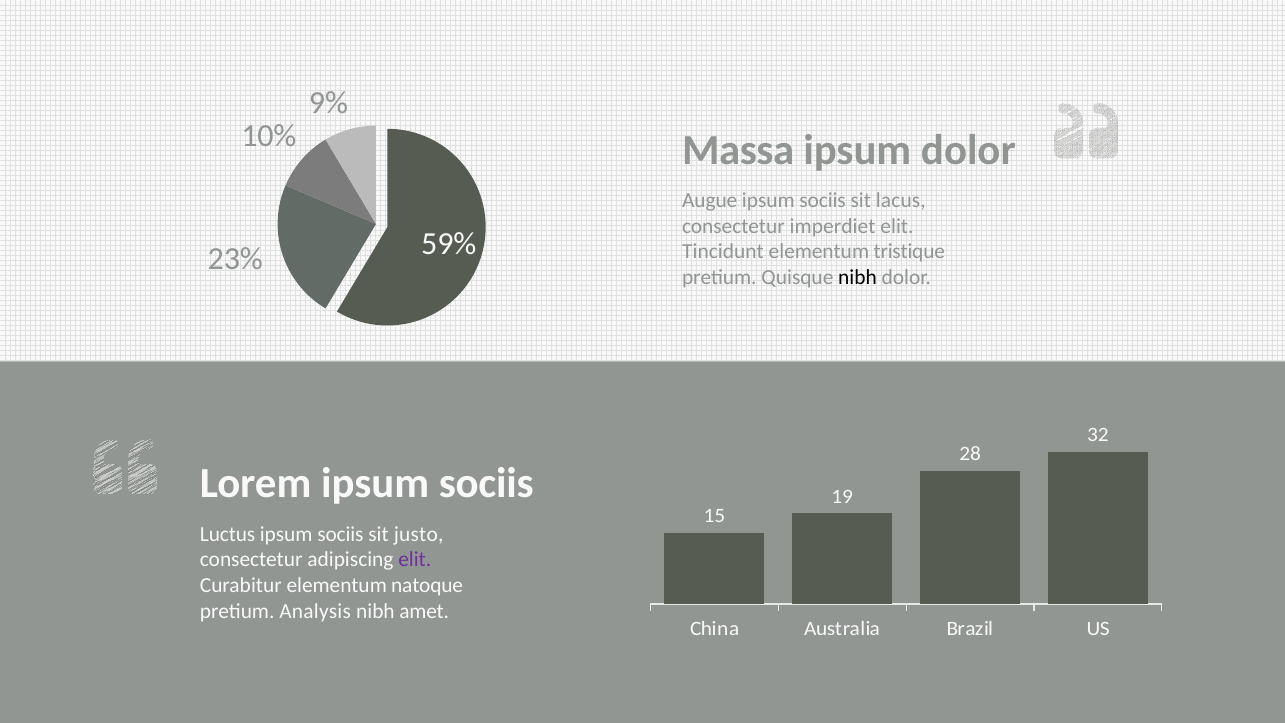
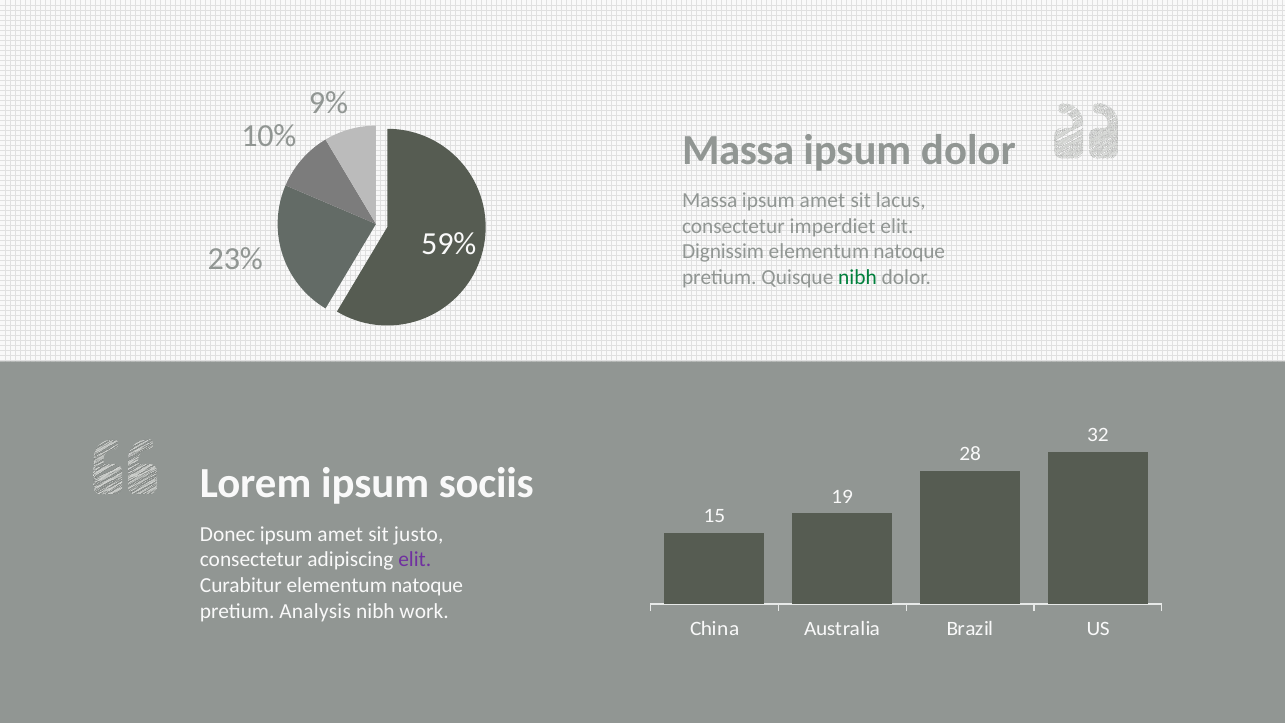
Augue: Augue -> Massa (710, 200)
sociis: sociis -> amet (822, 200)
Tincidunt: Tincidunt -> Dignissim (723, 252)
tristique: tristique -> natoque (909, 252)
nibh colour: black -> green (857, 278)
Luctus: Luctus -> Donec (228, 534)
sociis: sociis -> amet (340, 534)
amet: amet -> work (424, 611)
